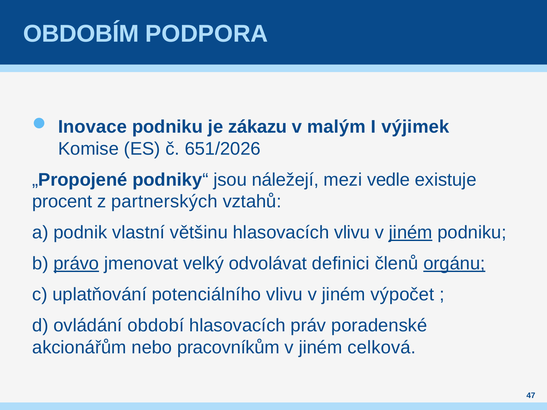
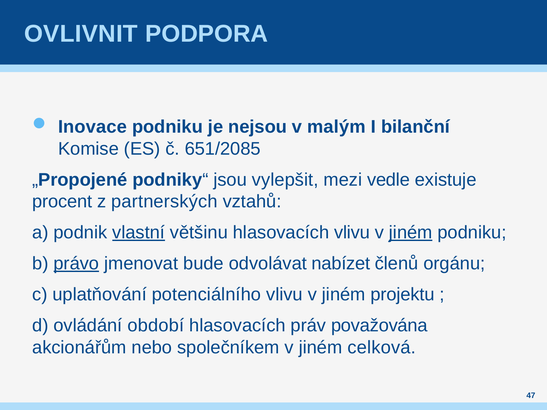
OBDOBÍM: OBDOBÍM -> OVLIVNIT (81, 34)
zákazu: zákazu -> nejsou (258, 127)
výjimek: výjimek -> bilanční (416, 127)
651/2026: 651/2026 -> 651/2085 (223, 149)
náležejí: náležejí -> vylepšit (285, 180)
vlastní underline: none -> present (139, 233)
velký: velký -> bude (203, 264)
definici: definici -> nabízet (341, 264)
orgánu underline: present -> none (454, 264)
výpočet: výpočet -> projektu (403, 295)
poradenské: poradenské -> považována (379, 326)
pracovníkům: pracovníkům -> společníkem (228, 348)
